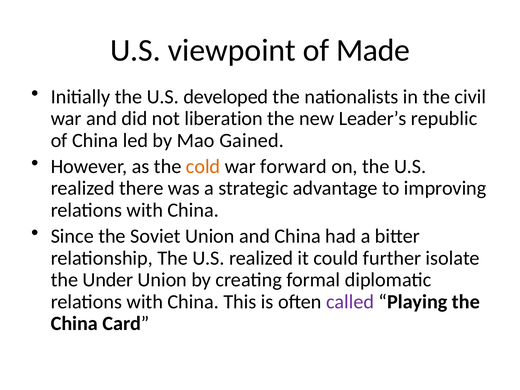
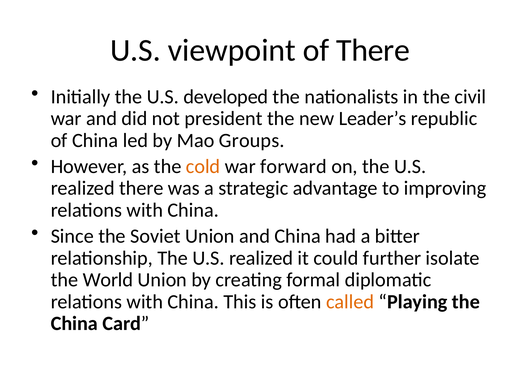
of Made: Made -> There (373, 50)
liberation: liberation -> president (224, 119)
Gained: Gained -> Groups (252, 140)
Under: Under -> World (108, 280)
called colour: purple -> orange (350, 302)
